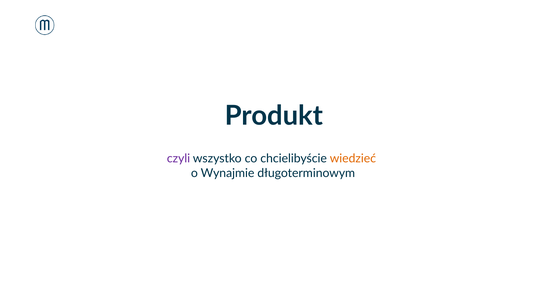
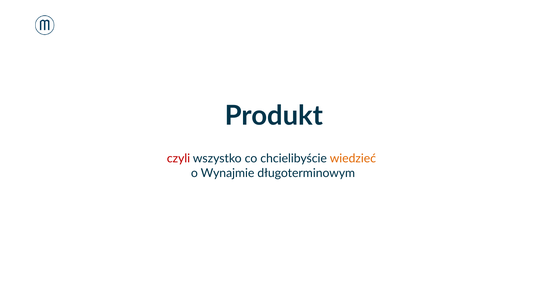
czyli colour: purple -> red (178, 159)
